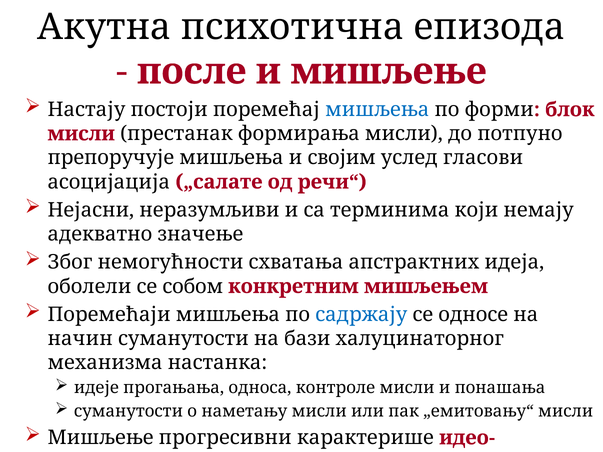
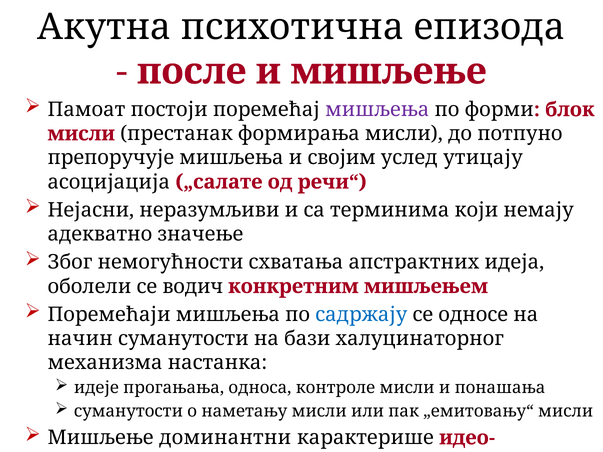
Настају: Настају -> Памоат (86, 110)
мишљења colour: blue -> purple (377, 110)
гласови: гласови -> утицају (483, 158)
собом: собом -> водич (193, 287)
прогресивни: прогресивни -> доминантни (225, 438)
